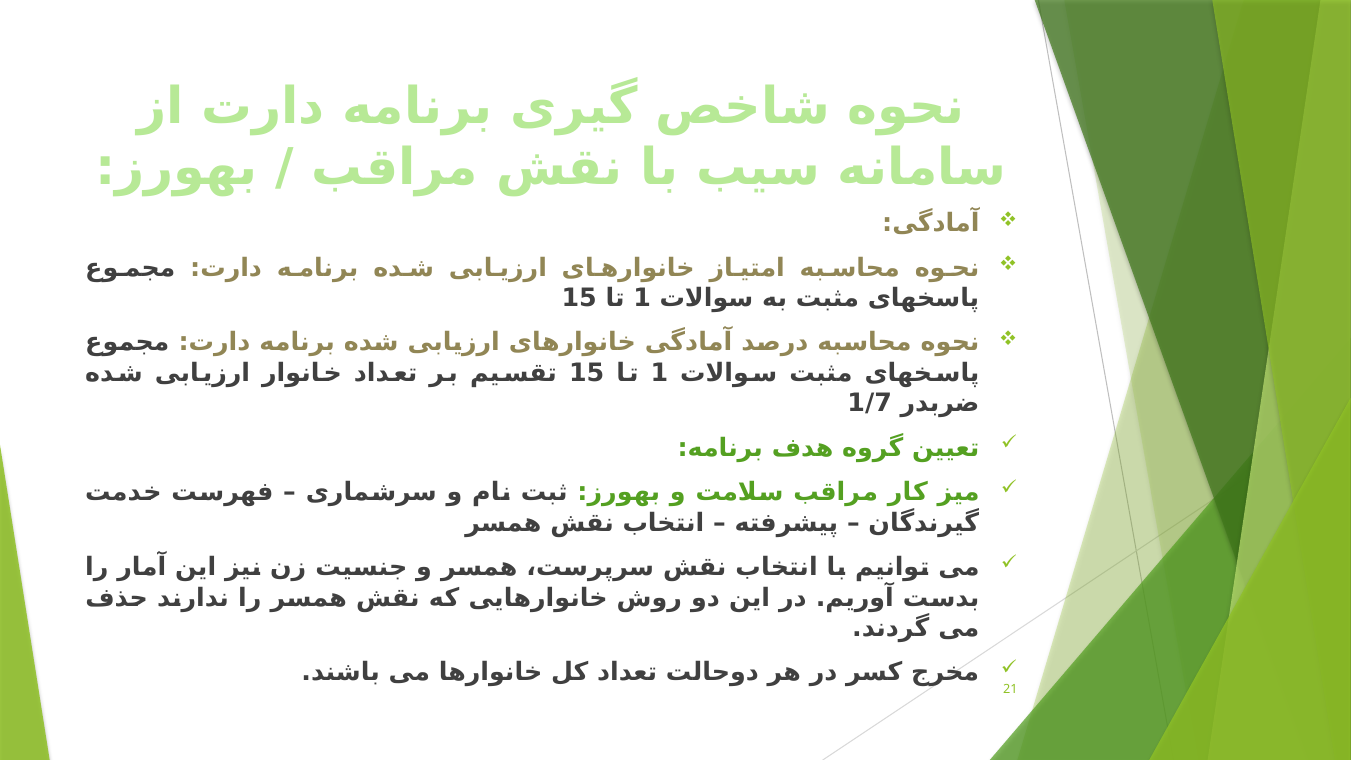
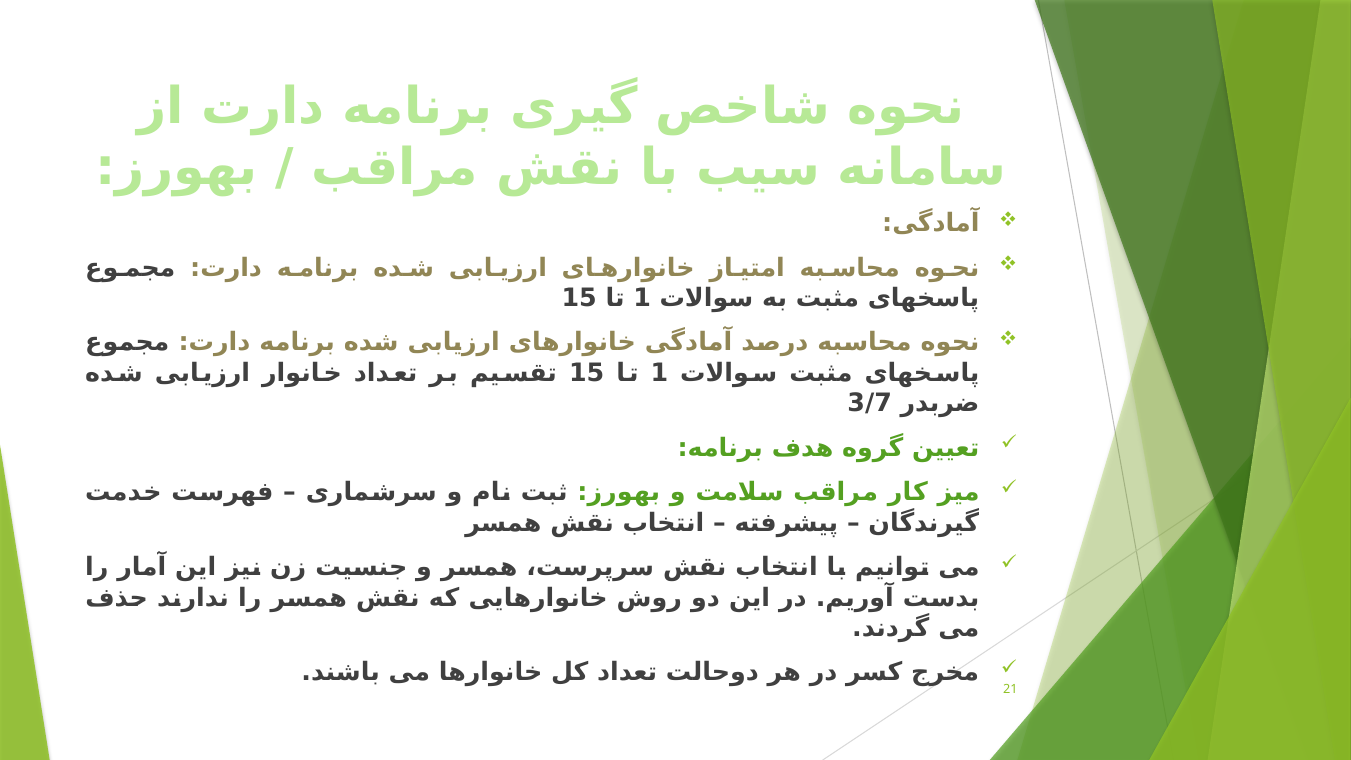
1/7: 1/7 -> 3/7 (870, 403)
